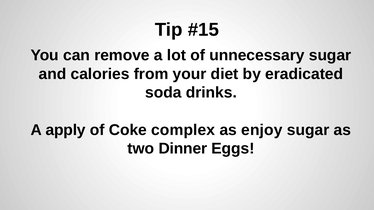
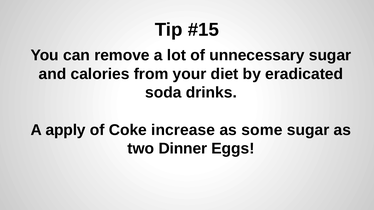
complex: complex -> increase (183, 130)
enjoy: enjoy -> some (262, 130)
